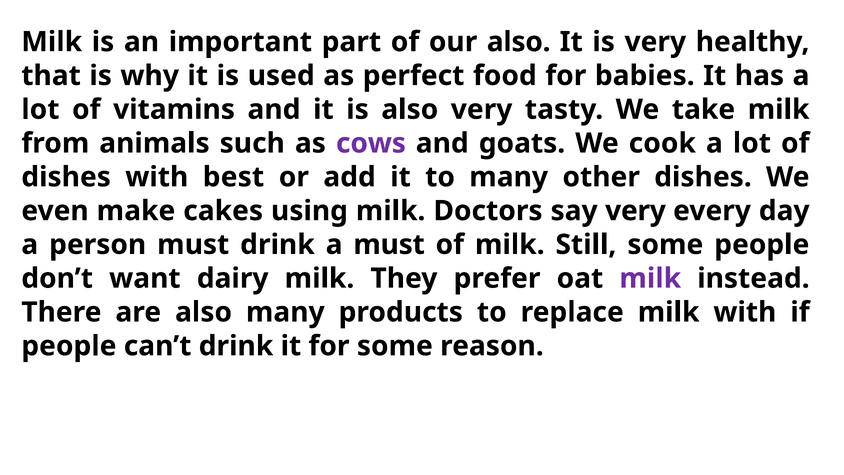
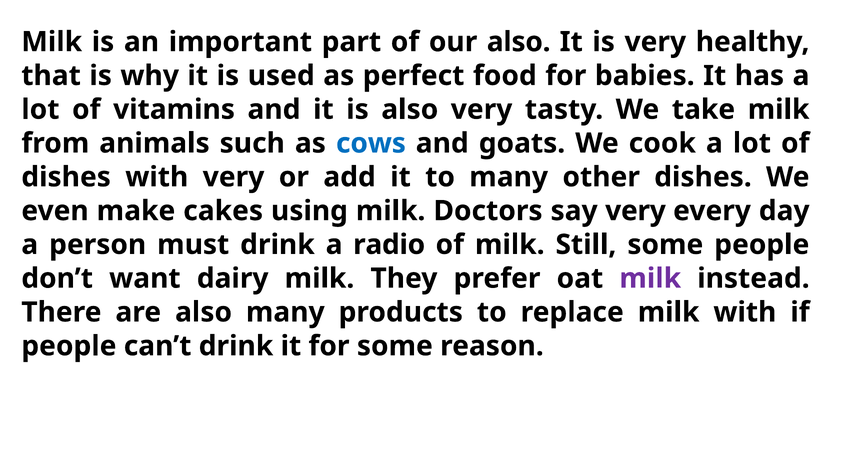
cows colour: purple -> blue (371, 143)
with best: best -> very (234, 177)
a must: must -> radio (389, 245)
